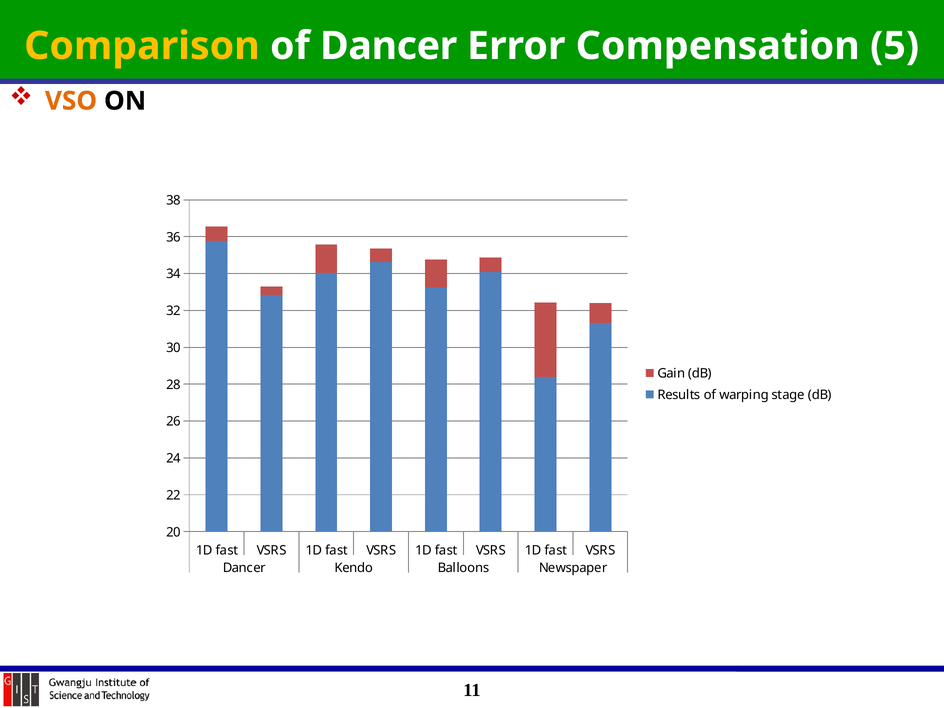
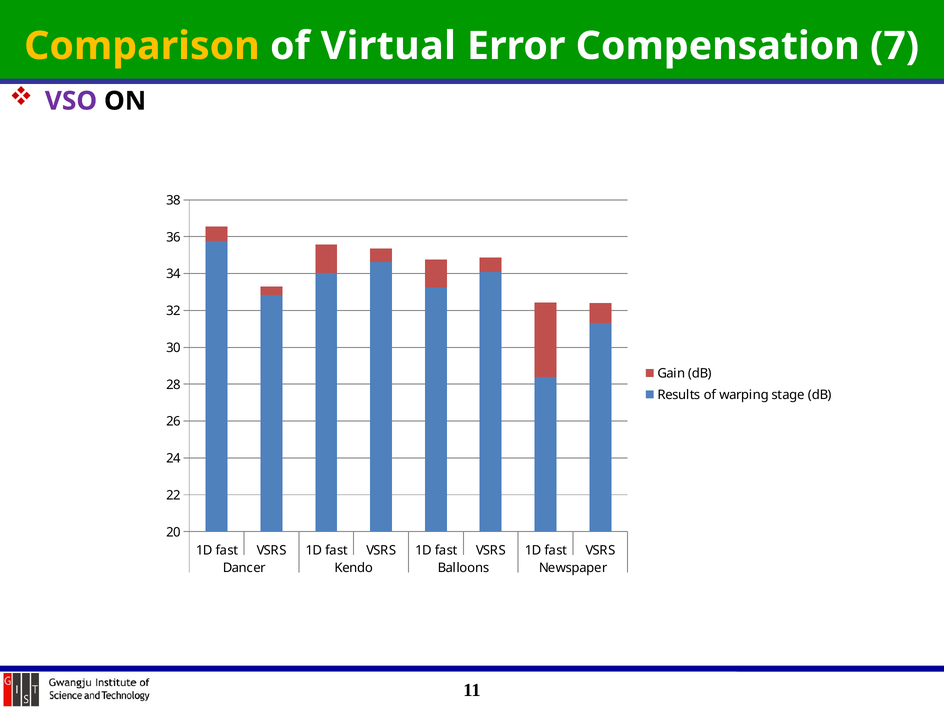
of Dancer: Dancer -> Virtual (388, 46)
5: 5 -> 7 (895, 46)
VSO colour: orange -> purple (71, 101)
